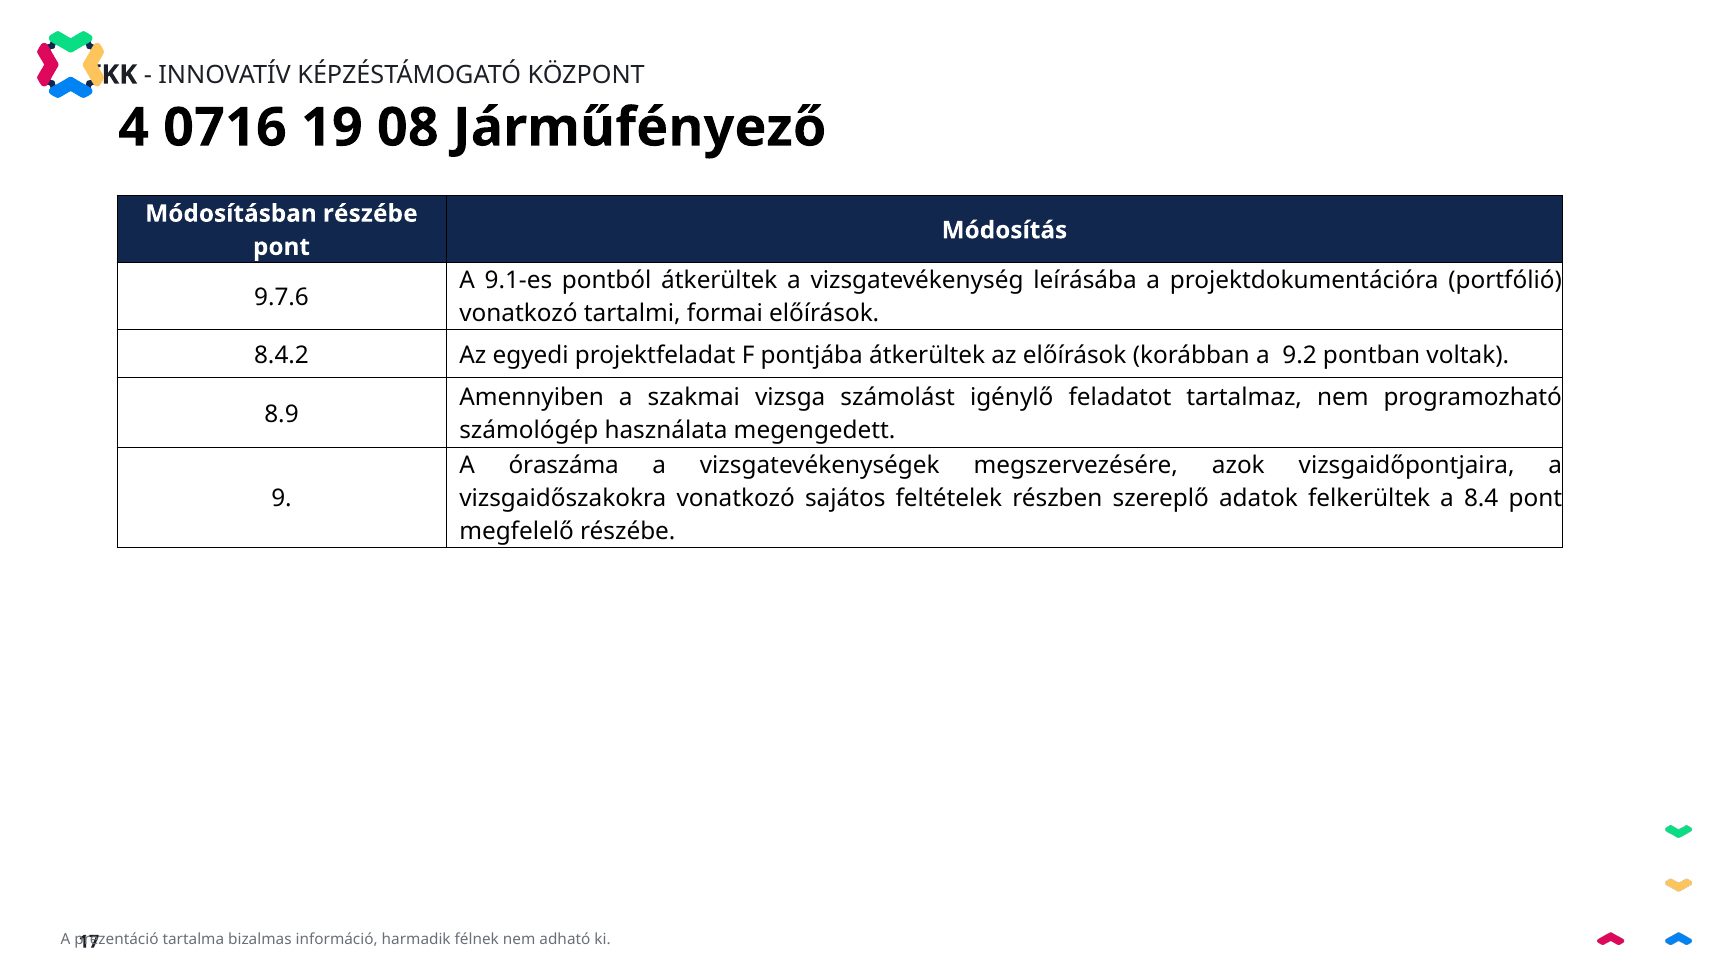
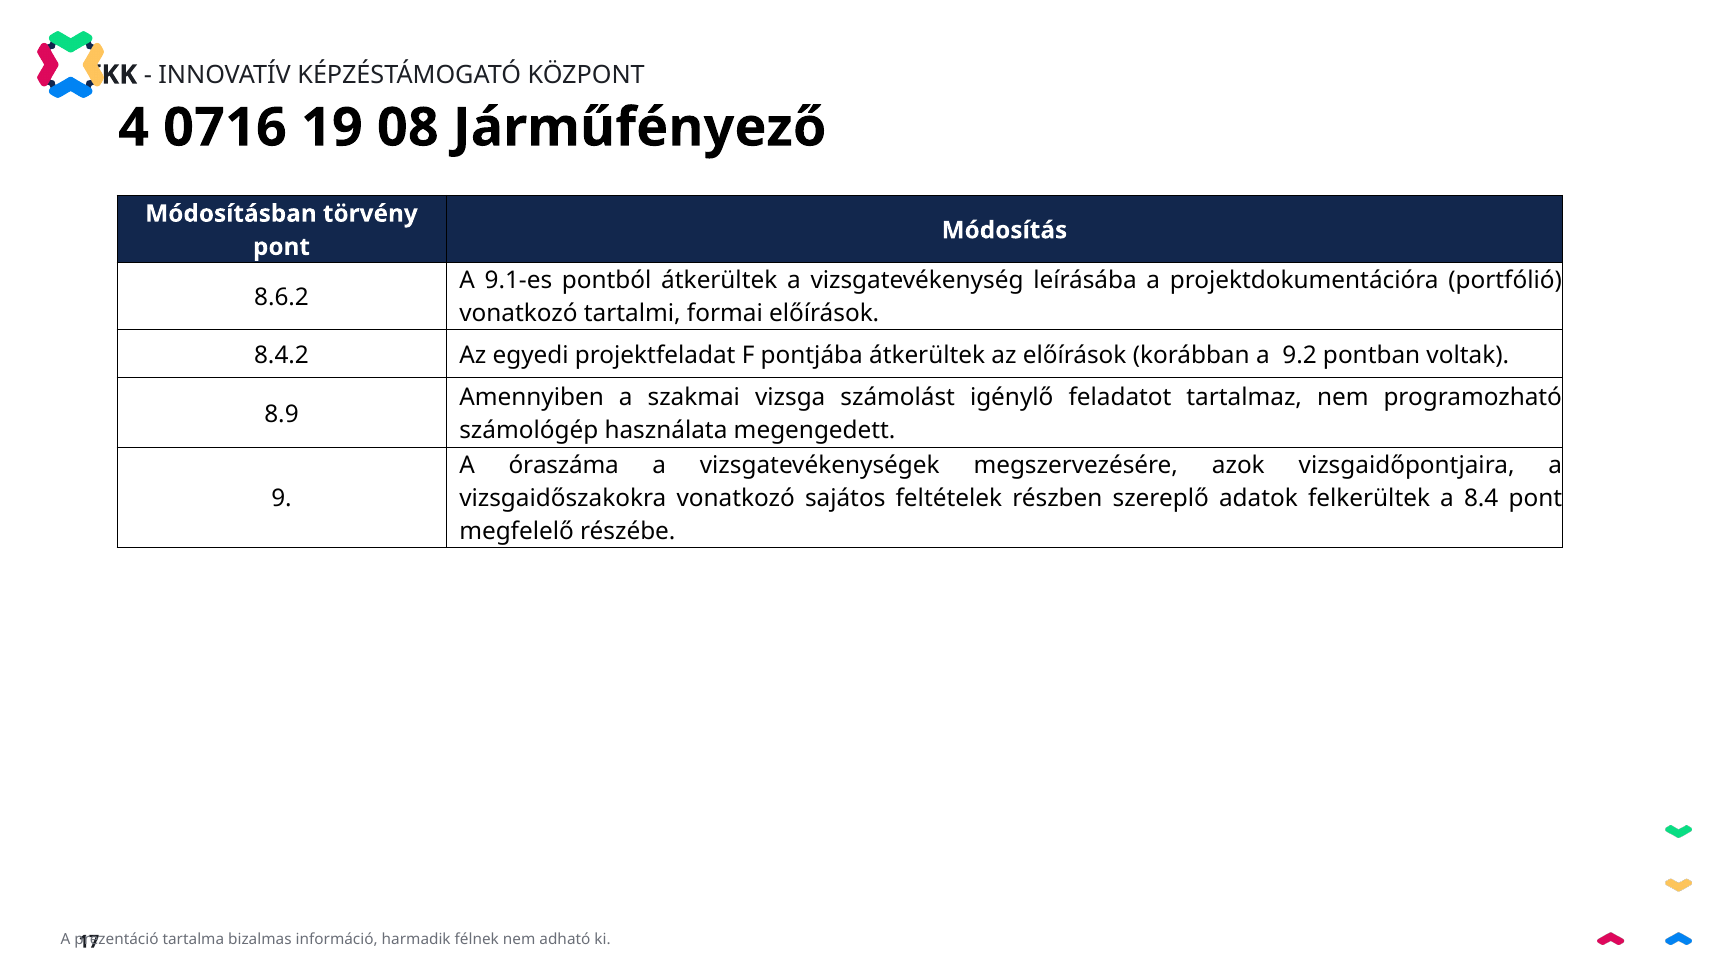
Módosításban részébe: részébe -> törvény (370, 214)
9.7.6: 9.7.6 -> 8.6.2 (282, 297)
